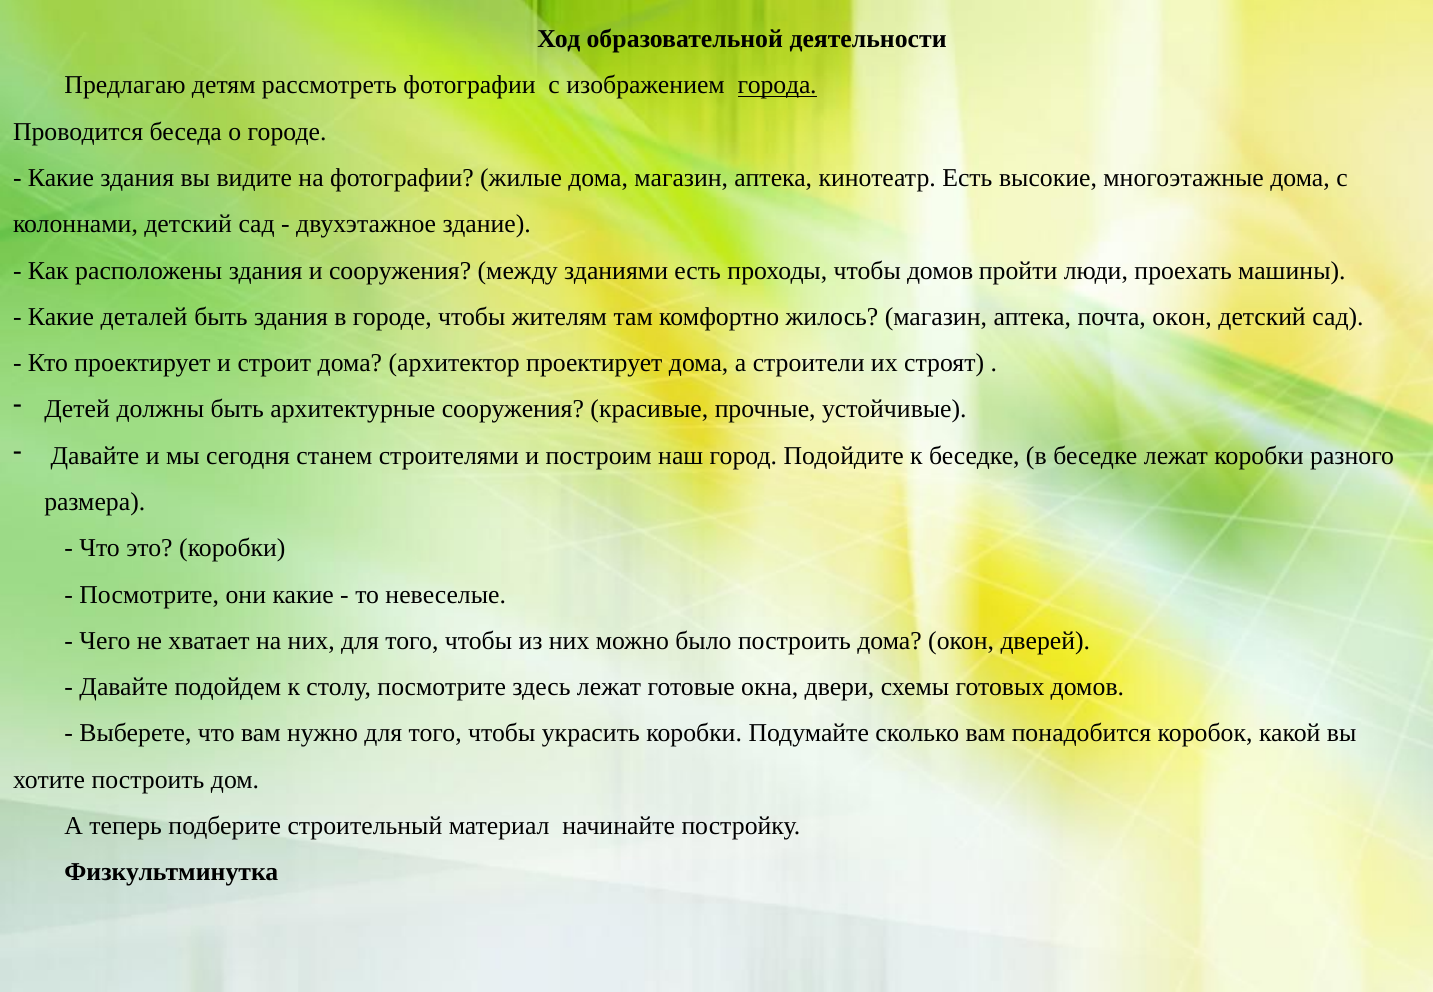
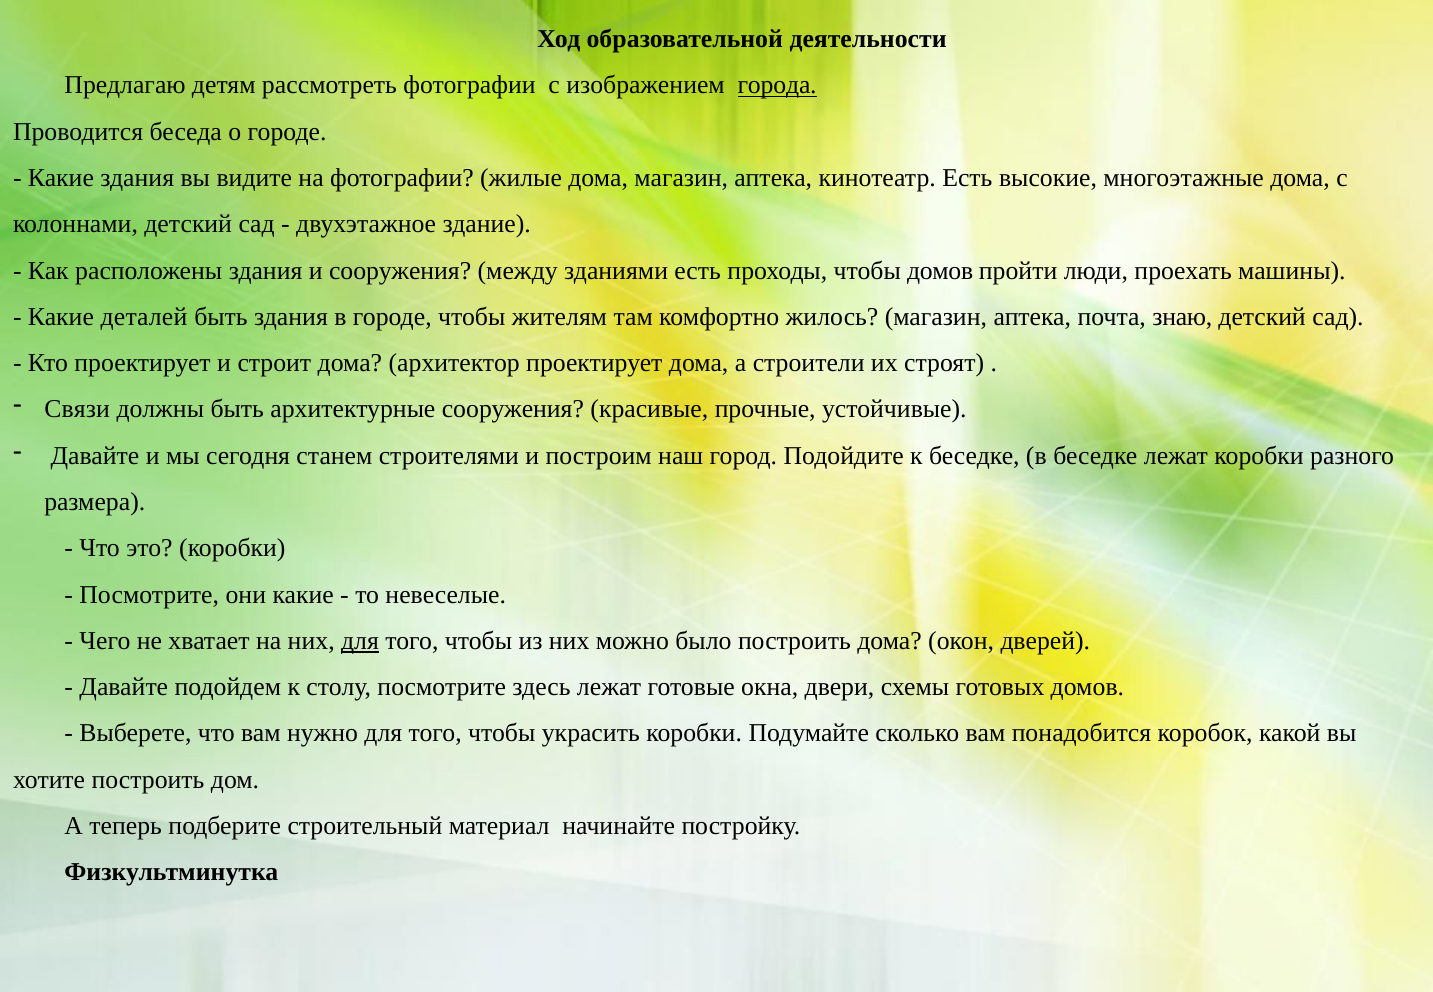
почта окон: окон -> знаю (1182, 317)
Детей: Детей -> Связи (77, 409)
для underline: none -> present (360, 641)
